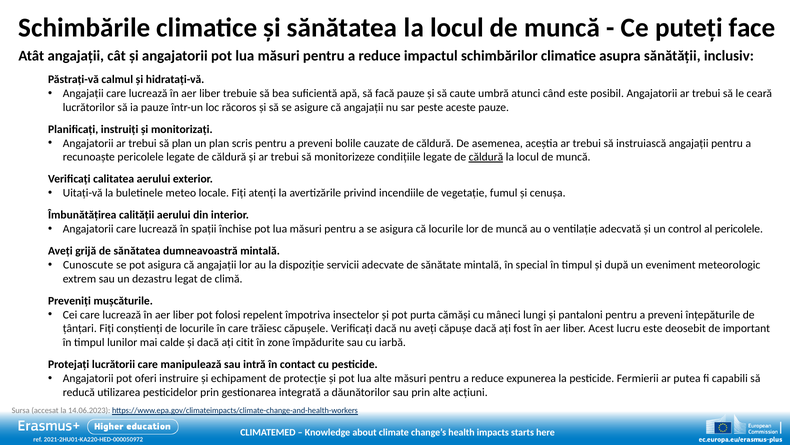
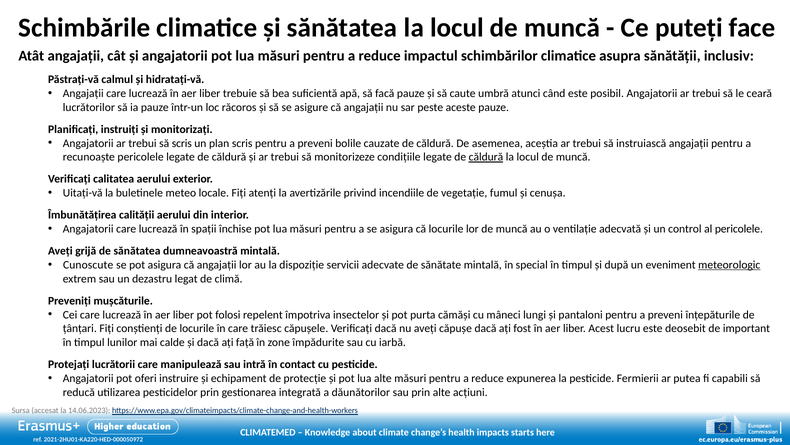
să plan: plan -> scris (182, 143)
meteorologic underline: none -> present (729, 265)
citit: citit -> față (245, 342)
